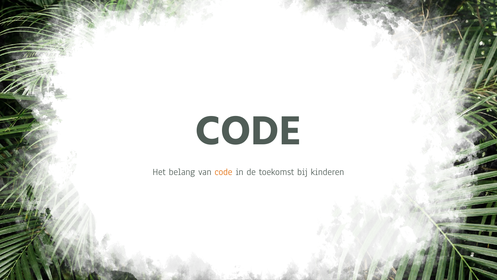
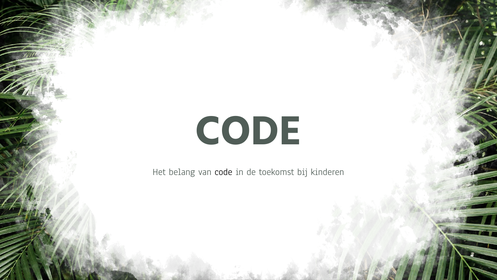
code colour: orange -> black (224, 172)
